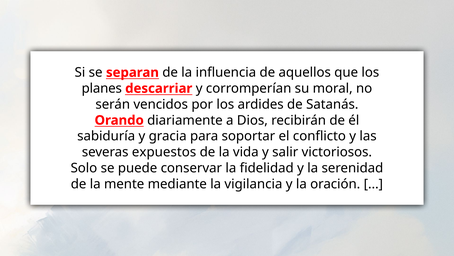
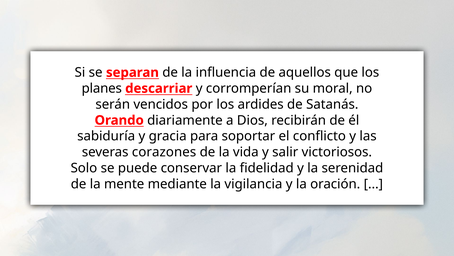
expuestos: expuestos -> corazones (164, 152)
